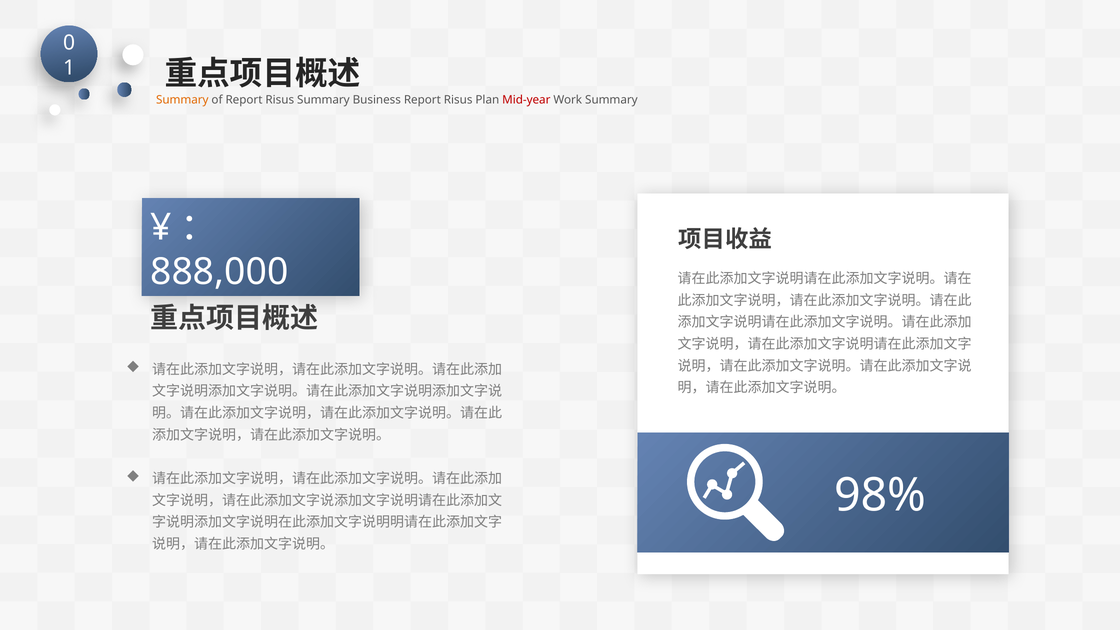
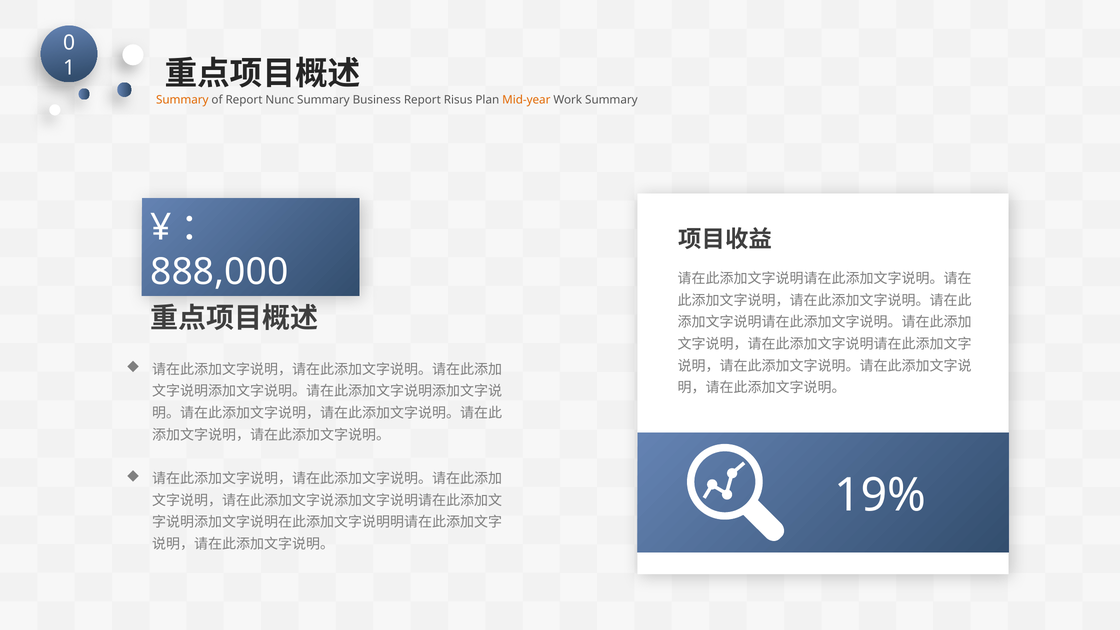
of Report Risus: Risus -> Nunc (280, 100)
Mid-year colour: red -> orange (526, 100)
98%: 98% -> 19% (880, 495)
